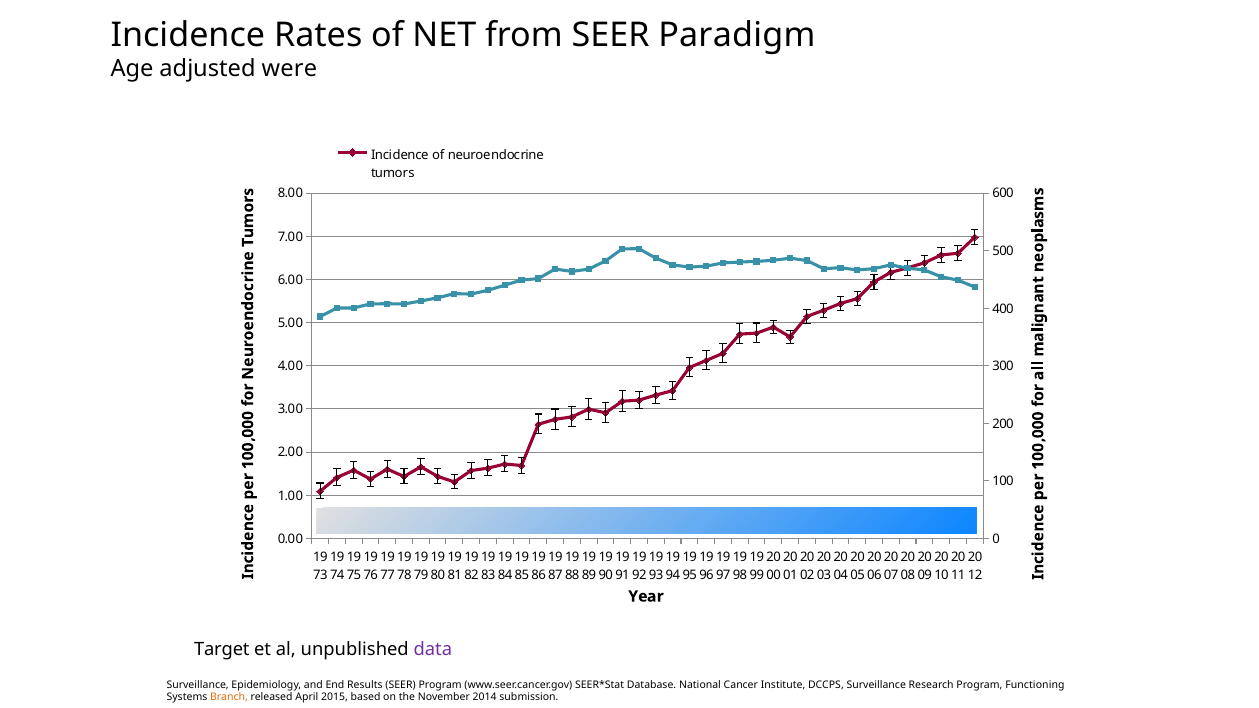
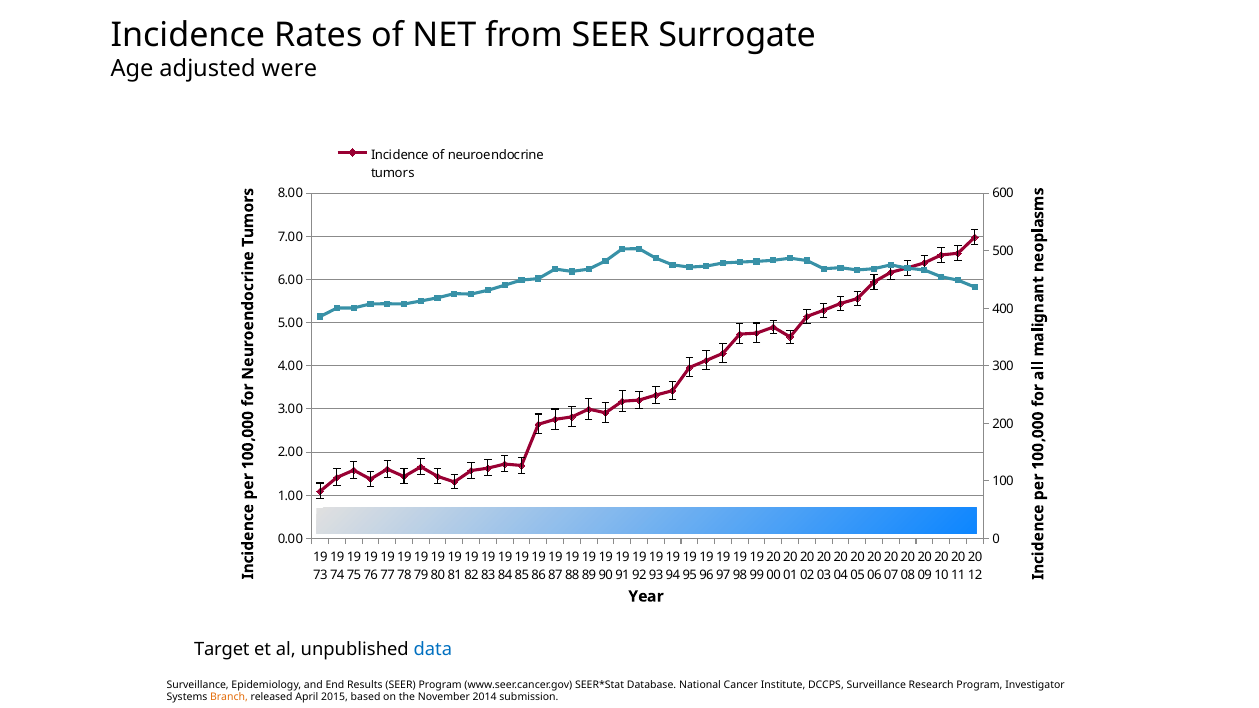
Paradigm: Paradigm -> Surrogate (737, 35)
data colour: purple -> blue (433, 650)
Functioning: Functioning -> Investigator (1035, 685)
